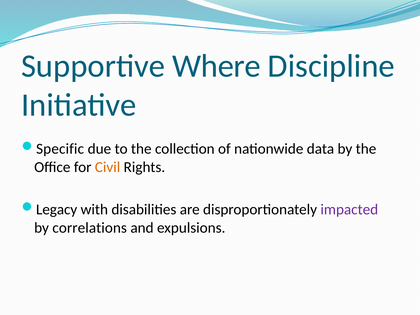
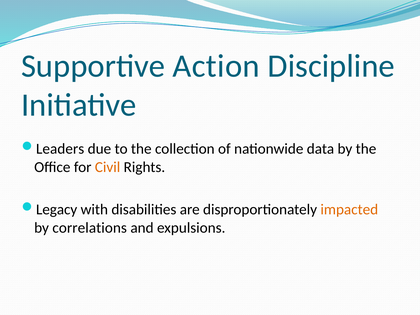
Where: Where -> Action (216, 66)
Specific: Specific -> Leaders (60, 149)
impacted colour: purple -> orange (349, 210)
